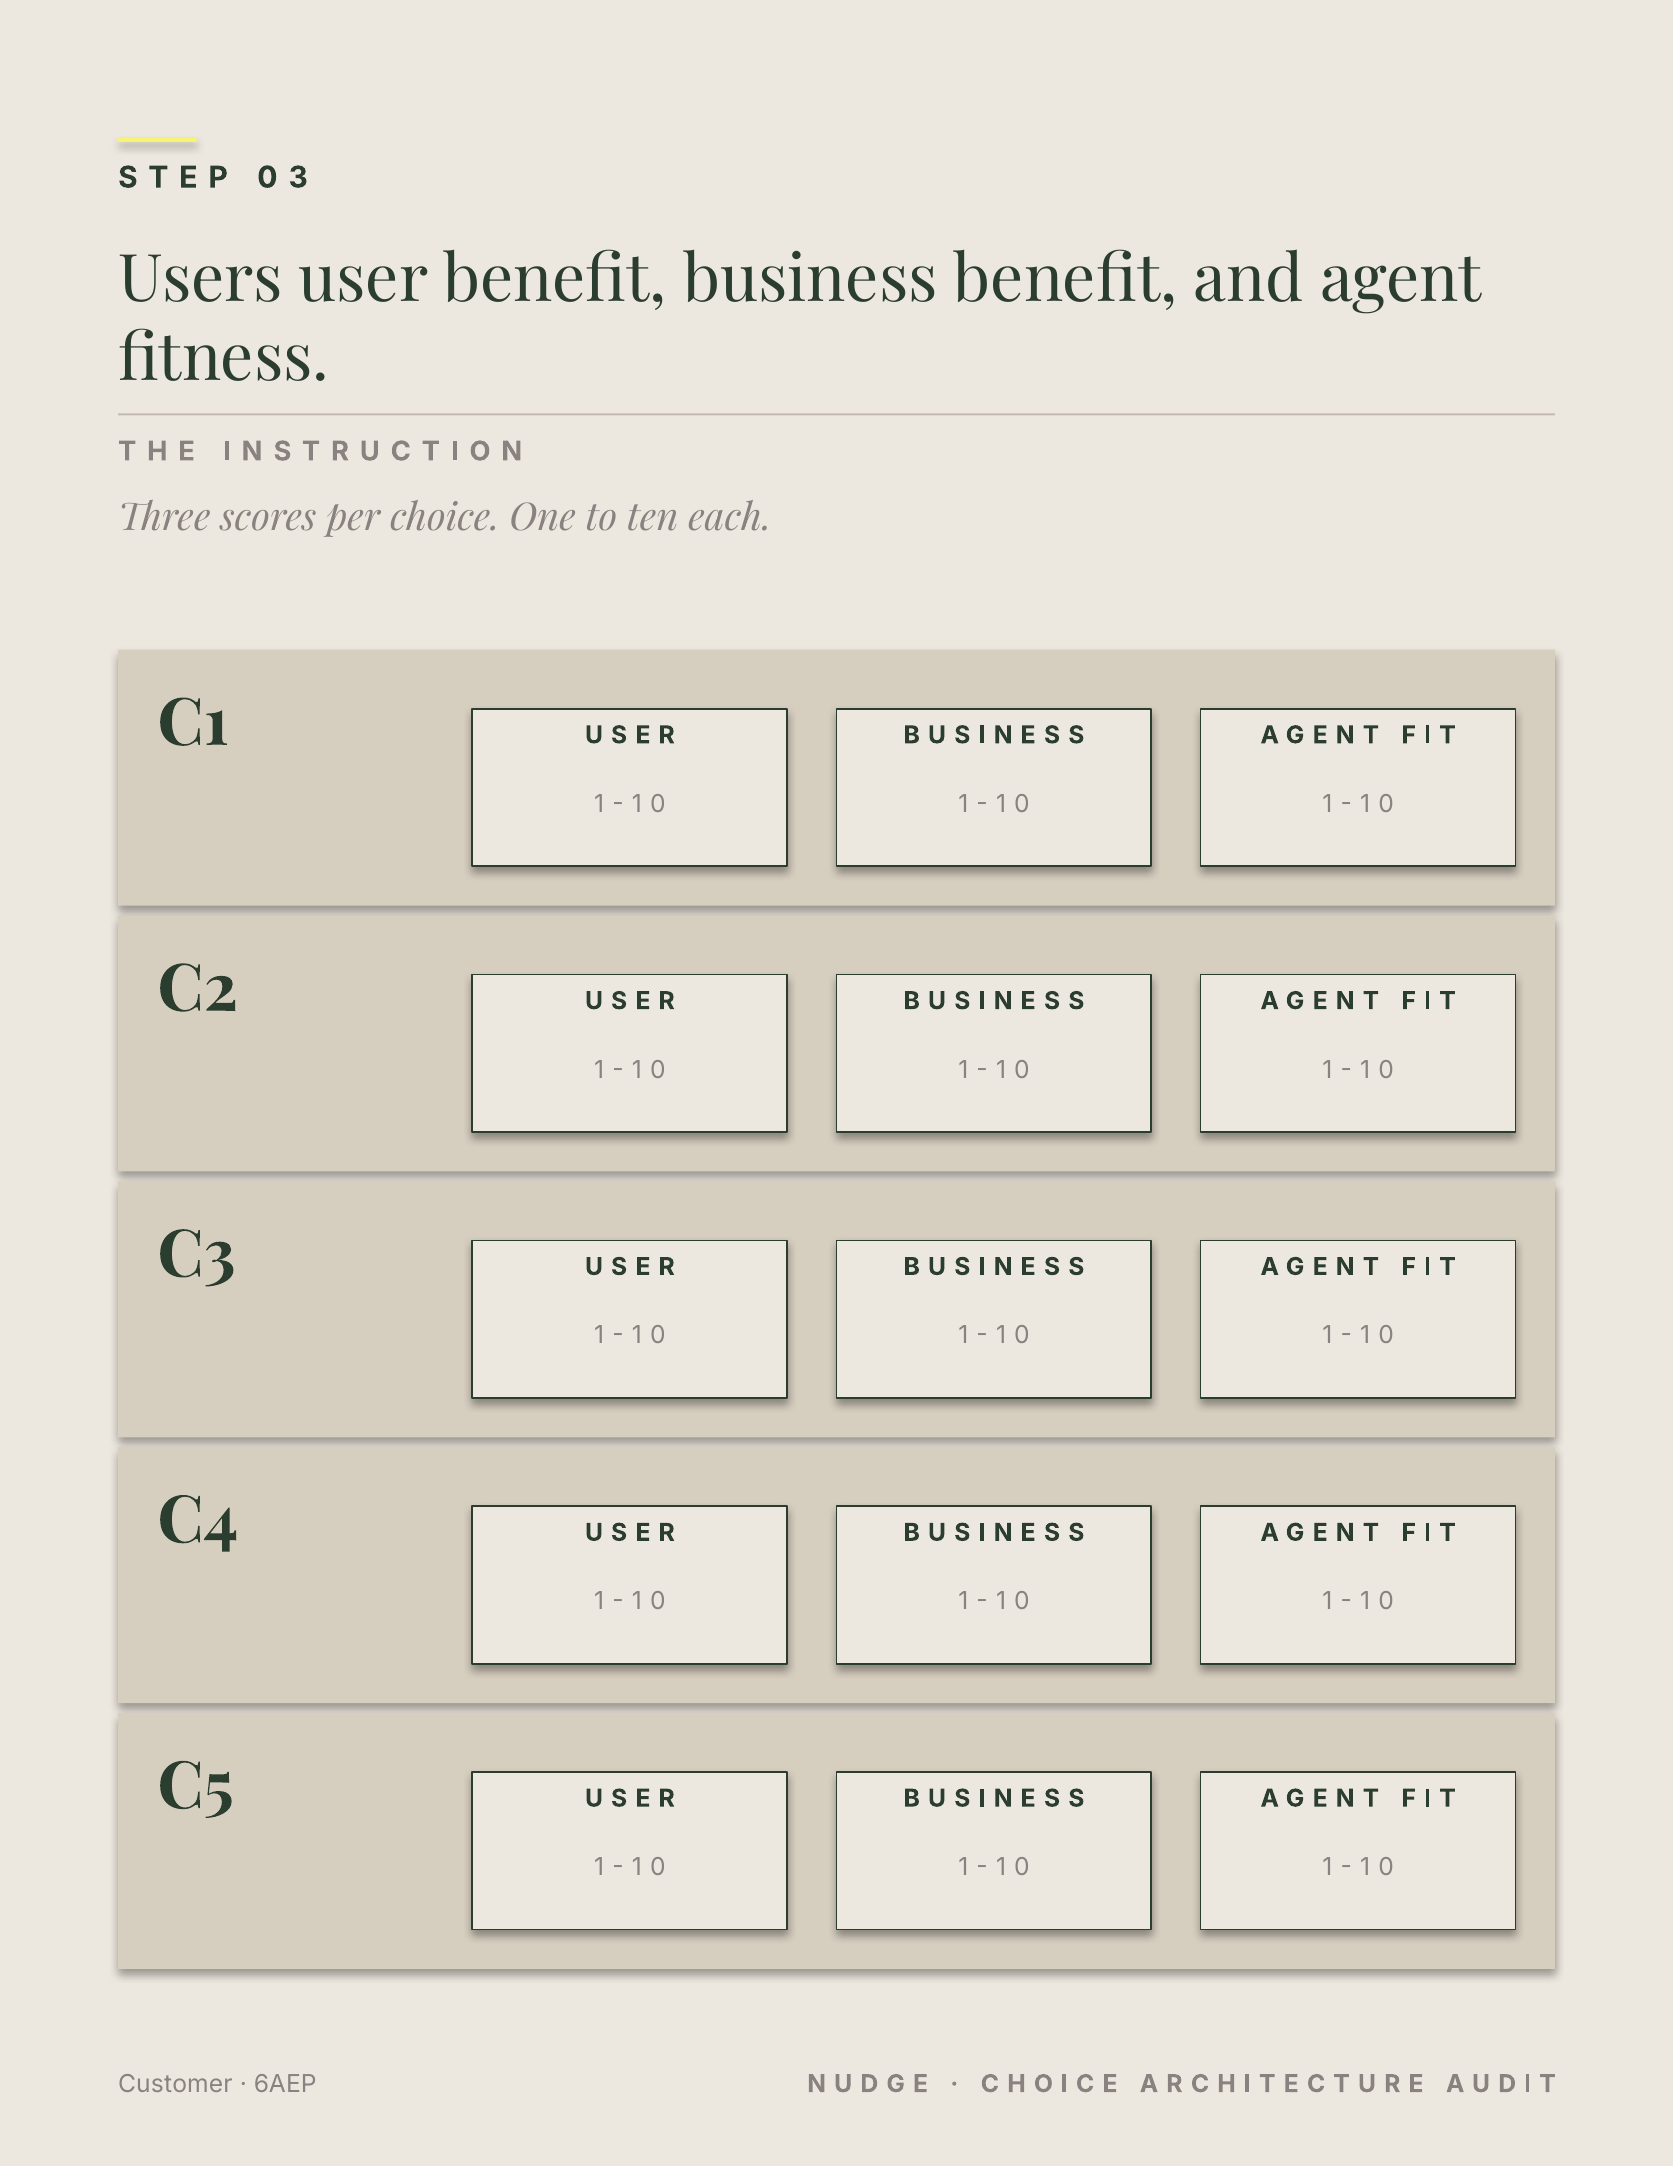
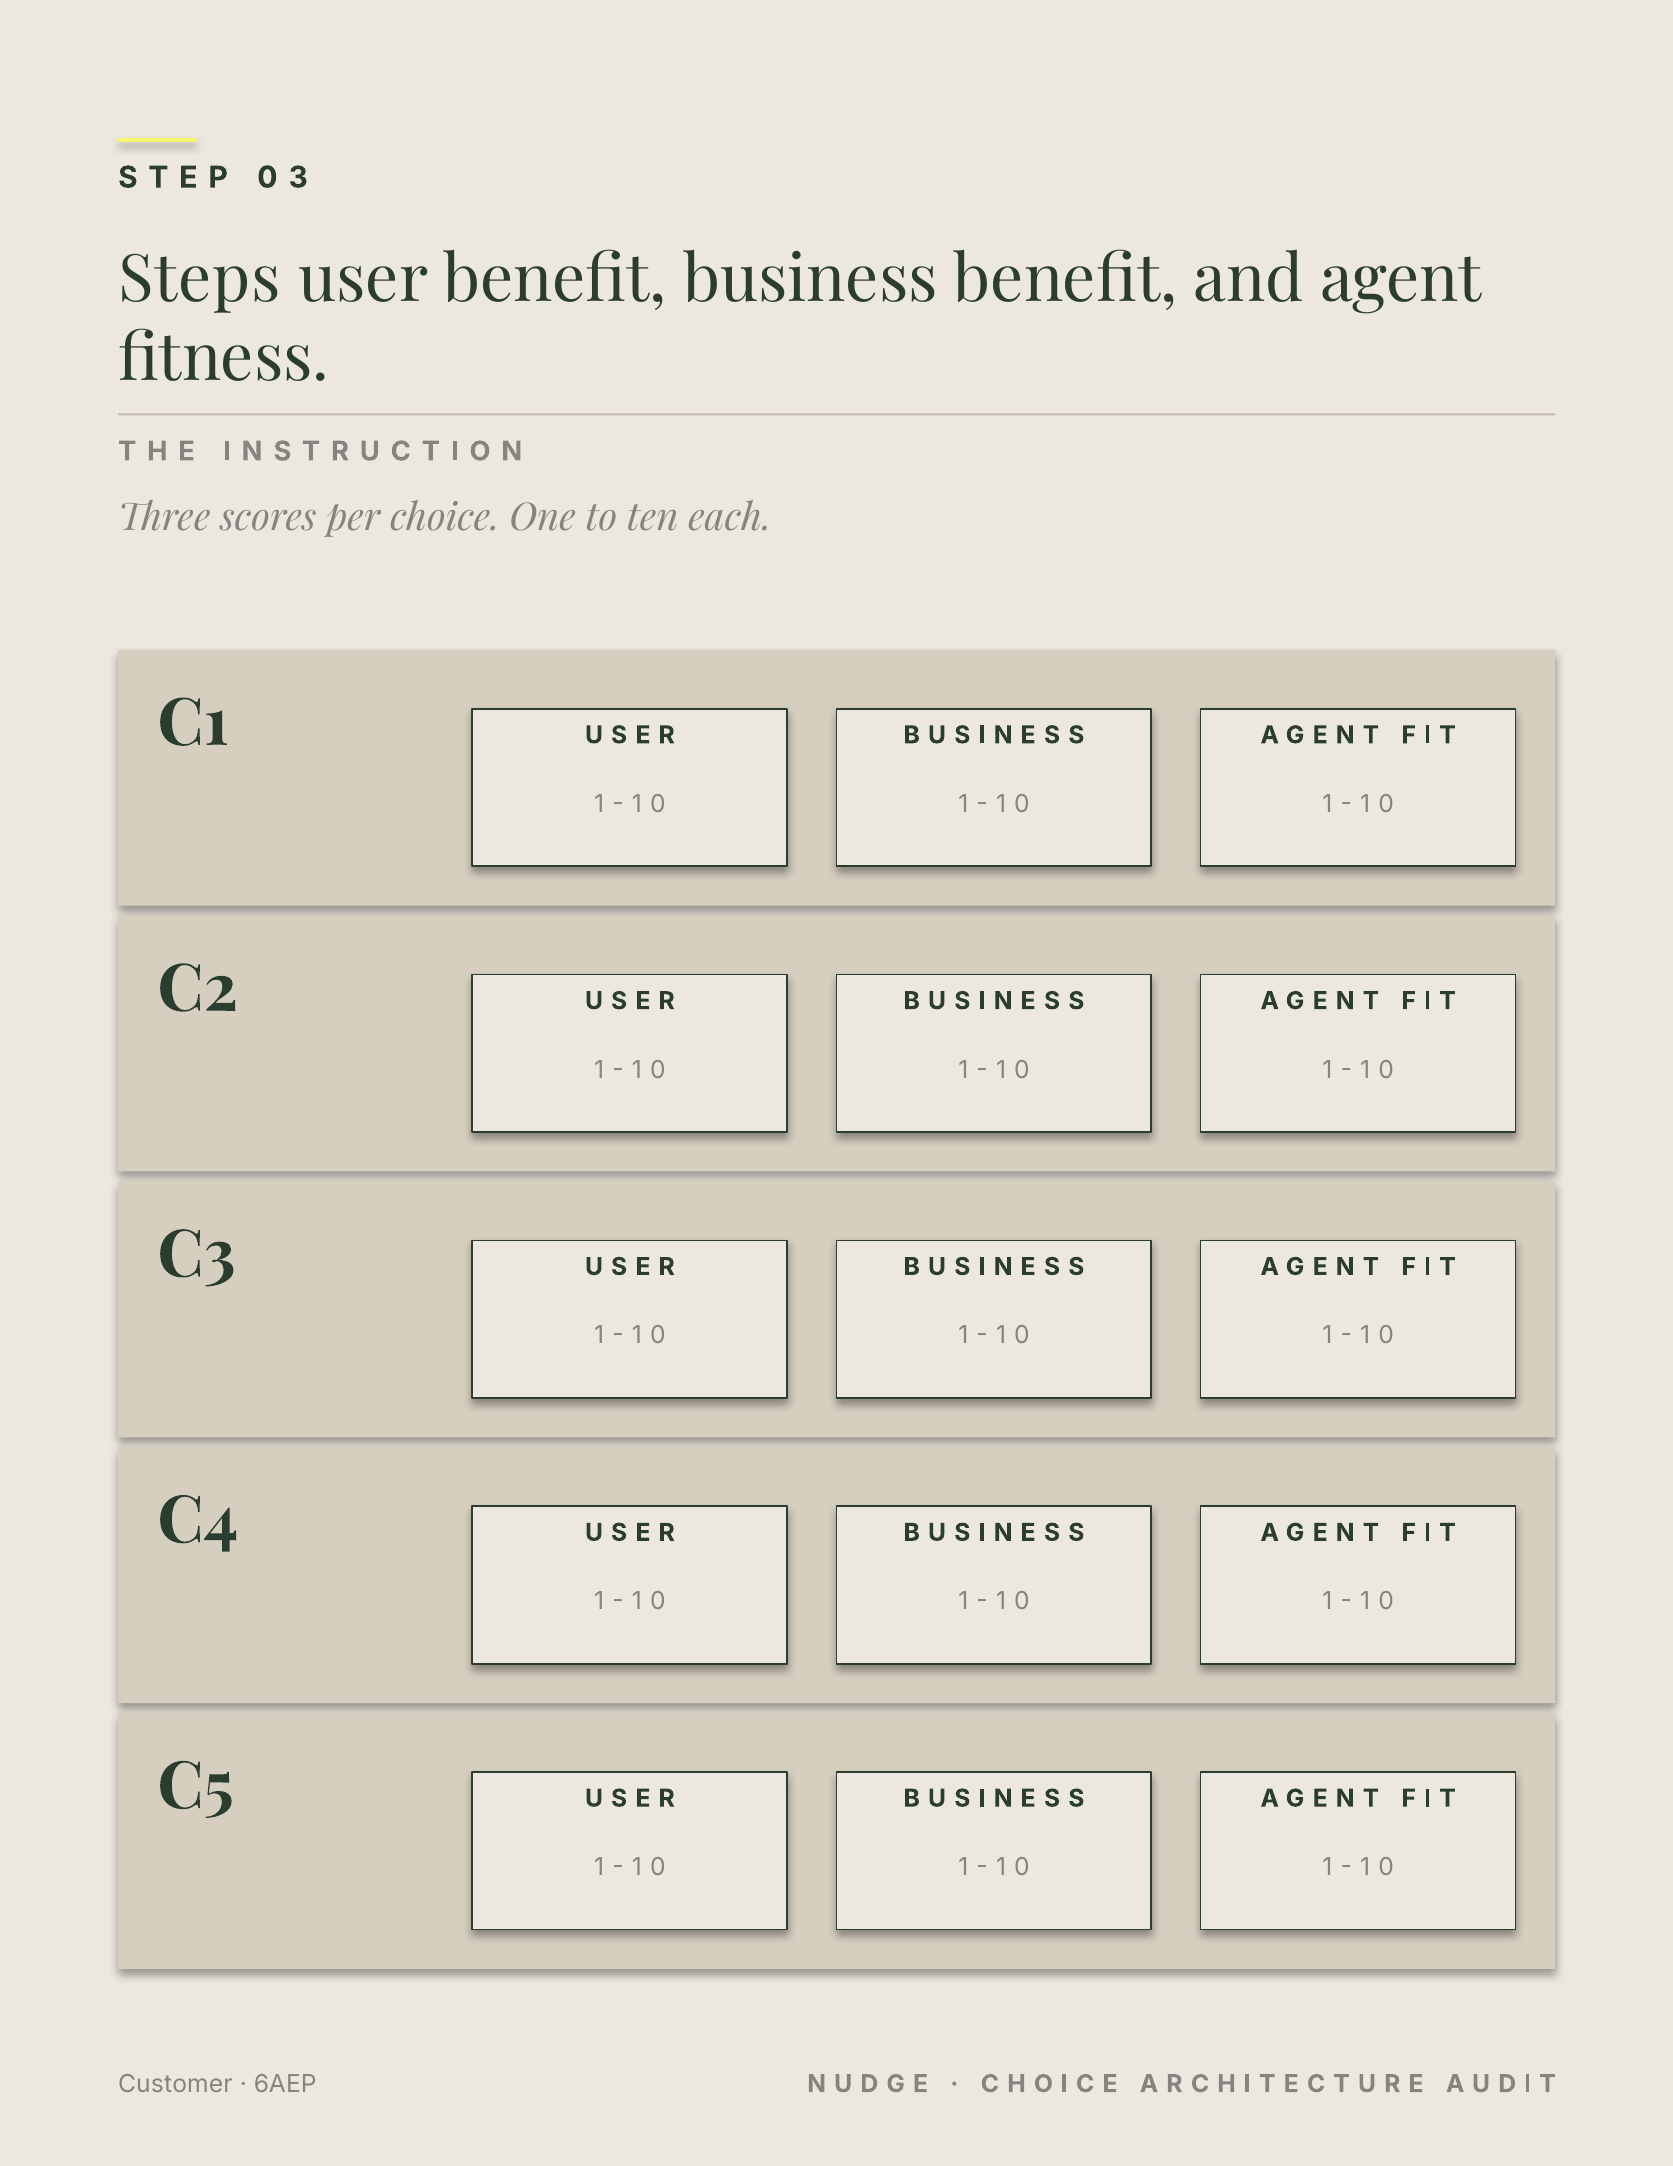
Users: Users -> Steps (200, 280)
